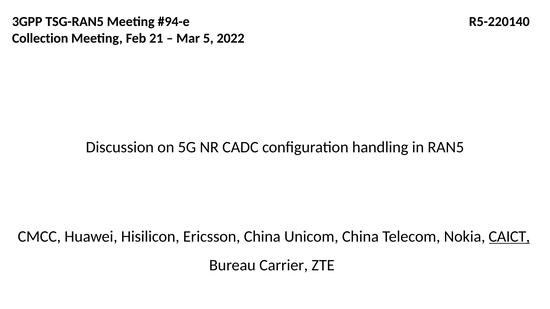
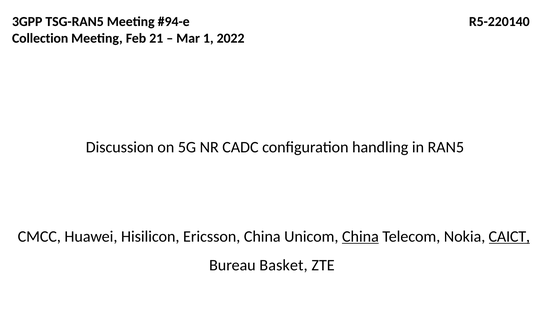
5: 5 -> 1 (208, 38)
China underline: none -> present (360, 237)
Carrier: Carrier -> Basket (284, 266)
